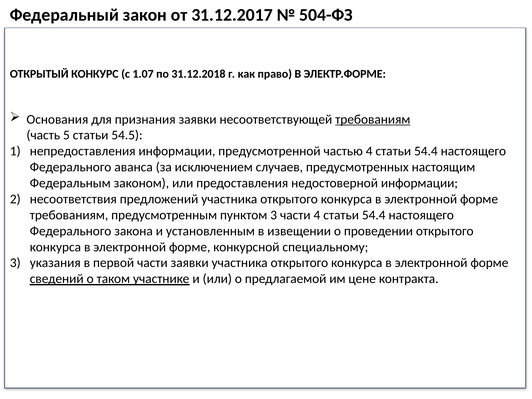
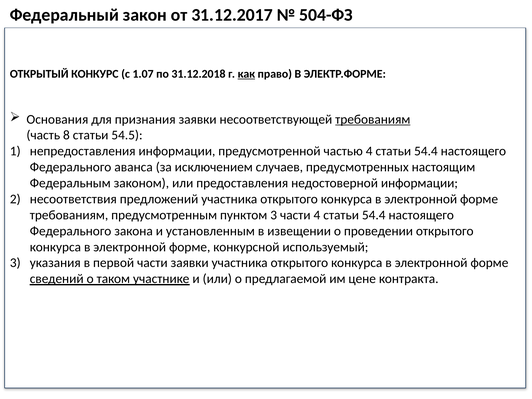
как underline: none -> present (246, 74)
5: 5 -> 8 (66, 135)
специальному: специальному -> используемый (325, 247)
